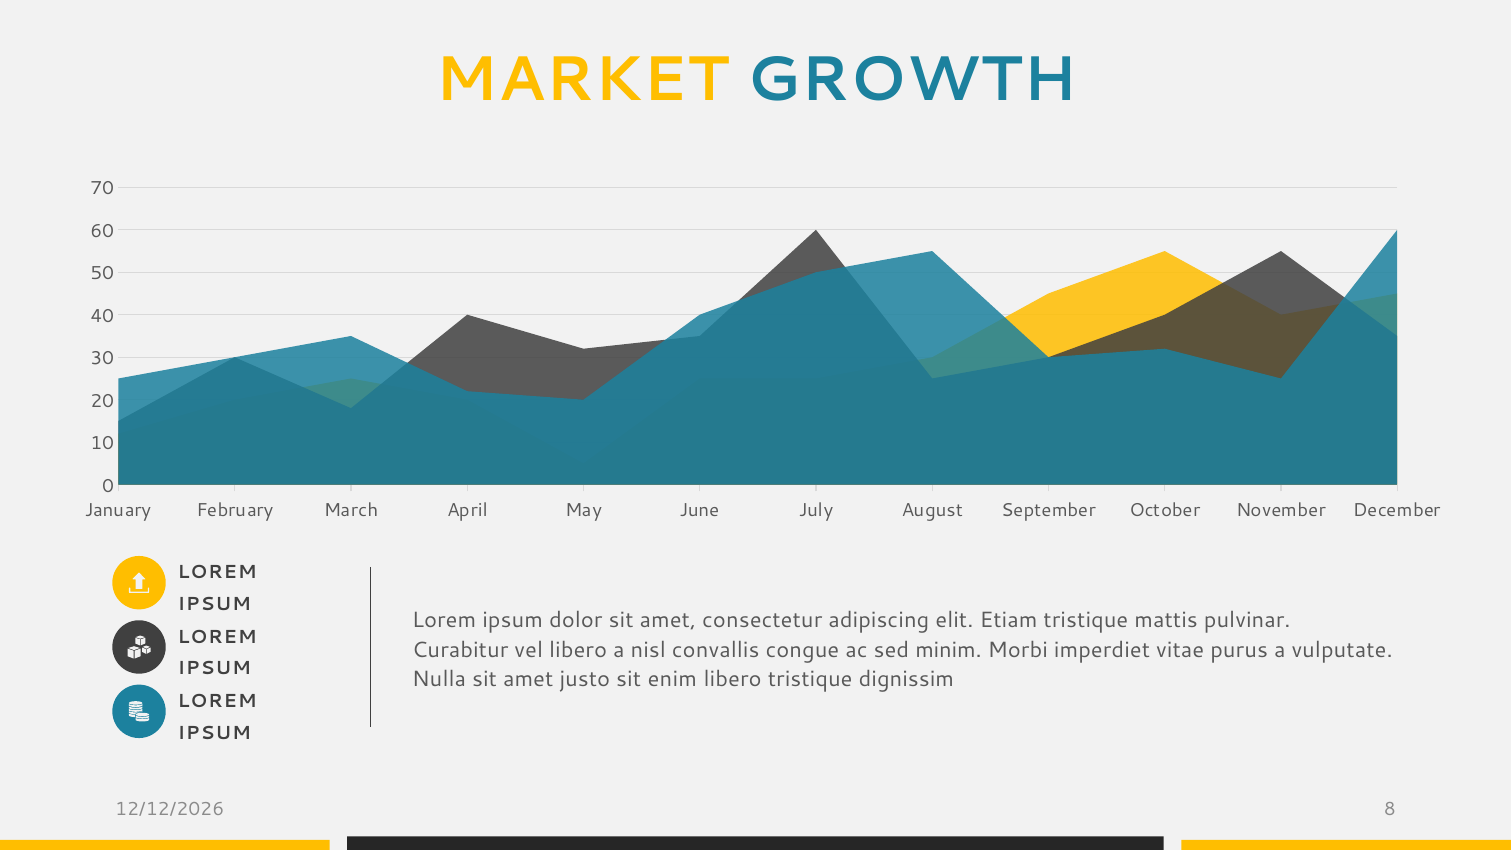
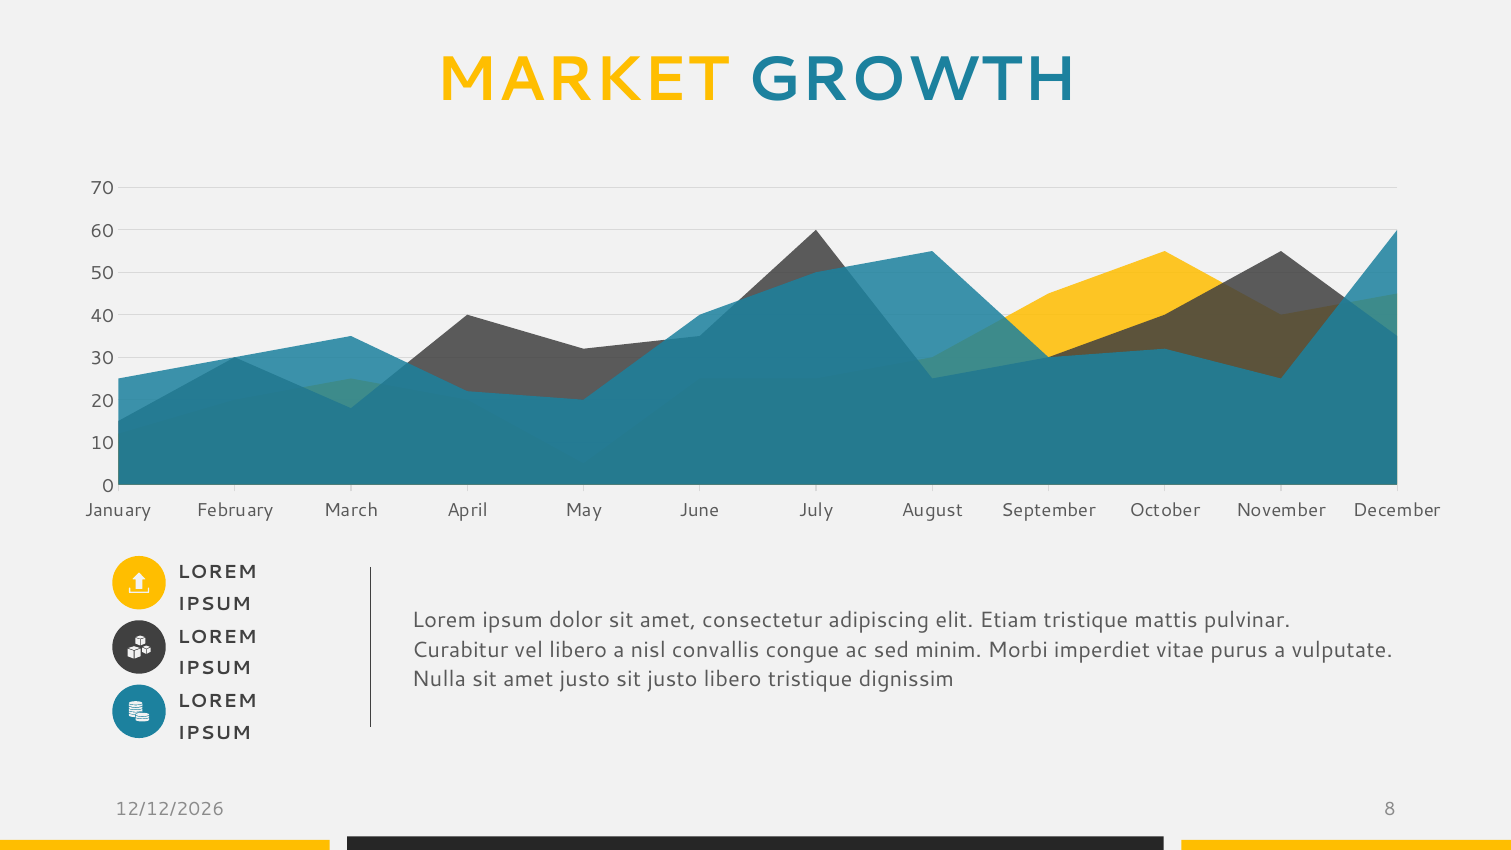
sit enim: enim -> justo (673, 680)
